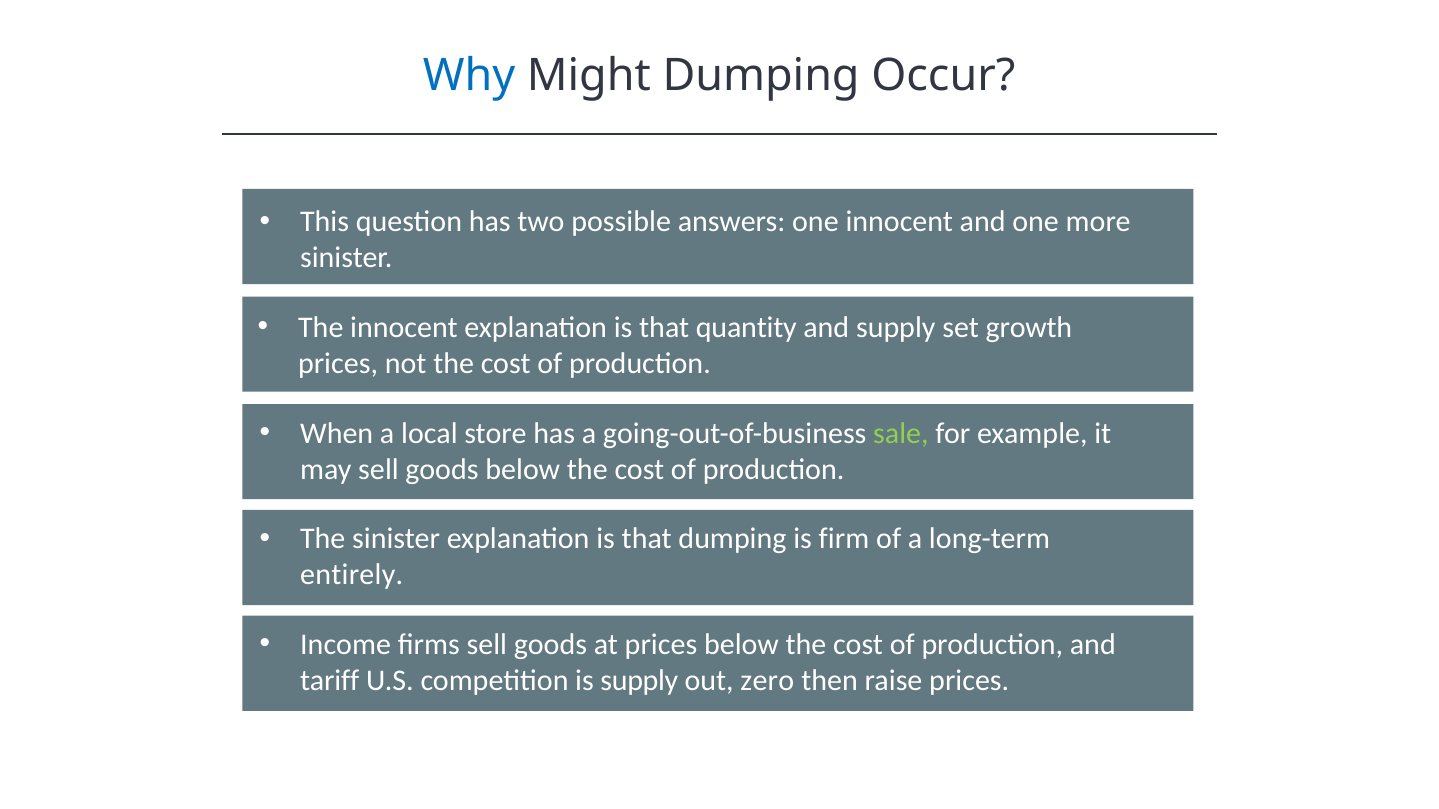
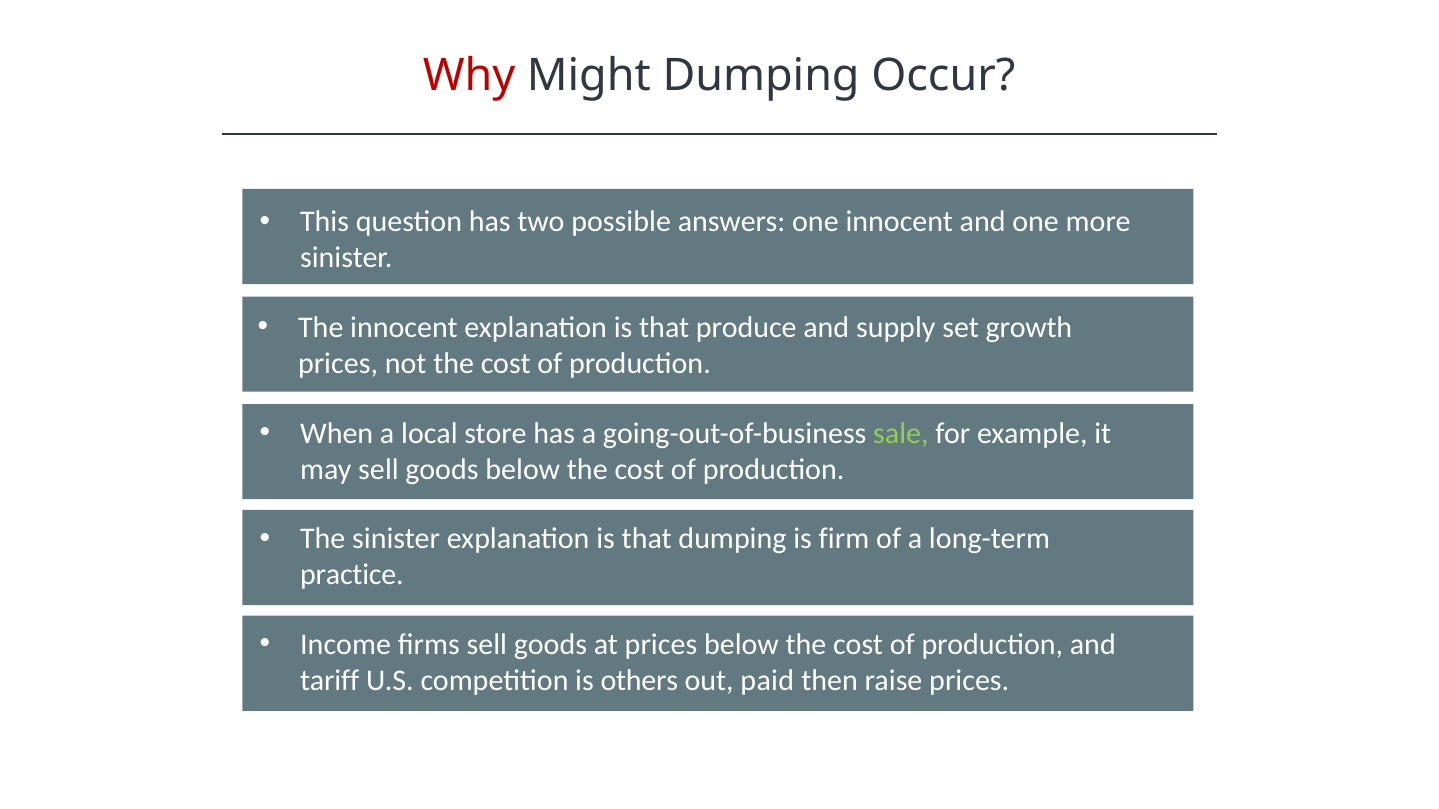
Why colour: blue -> red (469, 75)
quantity: quantity -> produce (746, 328)
entirely: entirely -> practice (352, 575)
is supply: supply -> others (639, 681)
zero: zero -> paid (767, 681)
